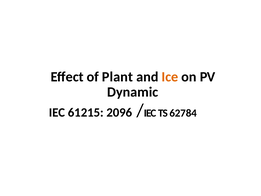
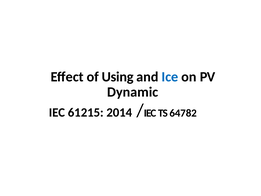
Plant: Plant -> Using (118, 77)
Ice colour: orange -> blue (170, 77)
2096: 2096 -> 2014 (119, 112)
62784: 62784 -> 64782 (183, 113)
